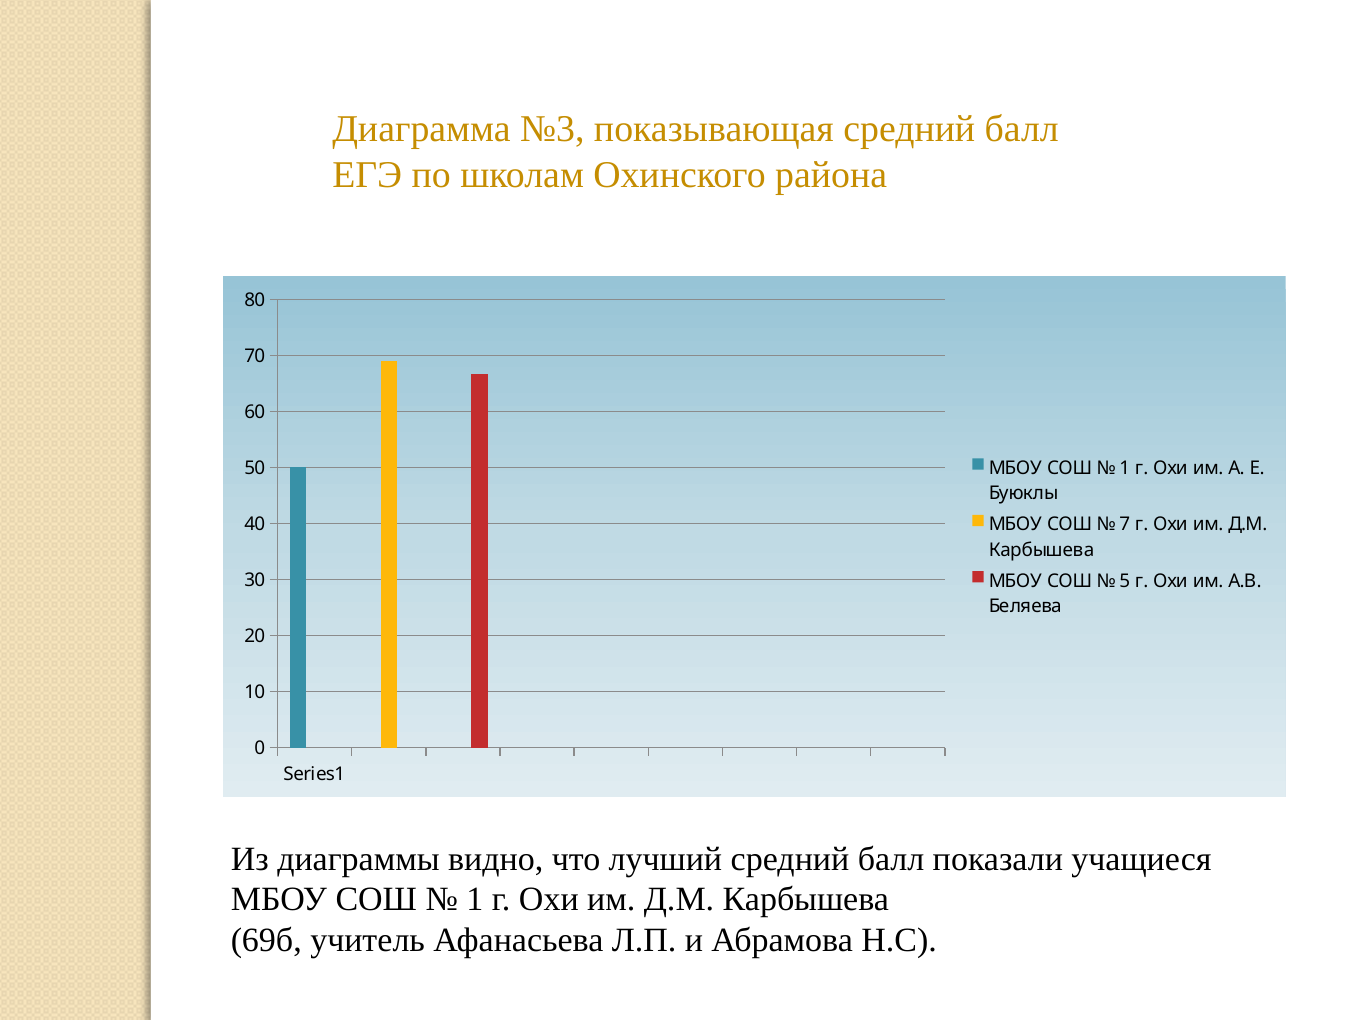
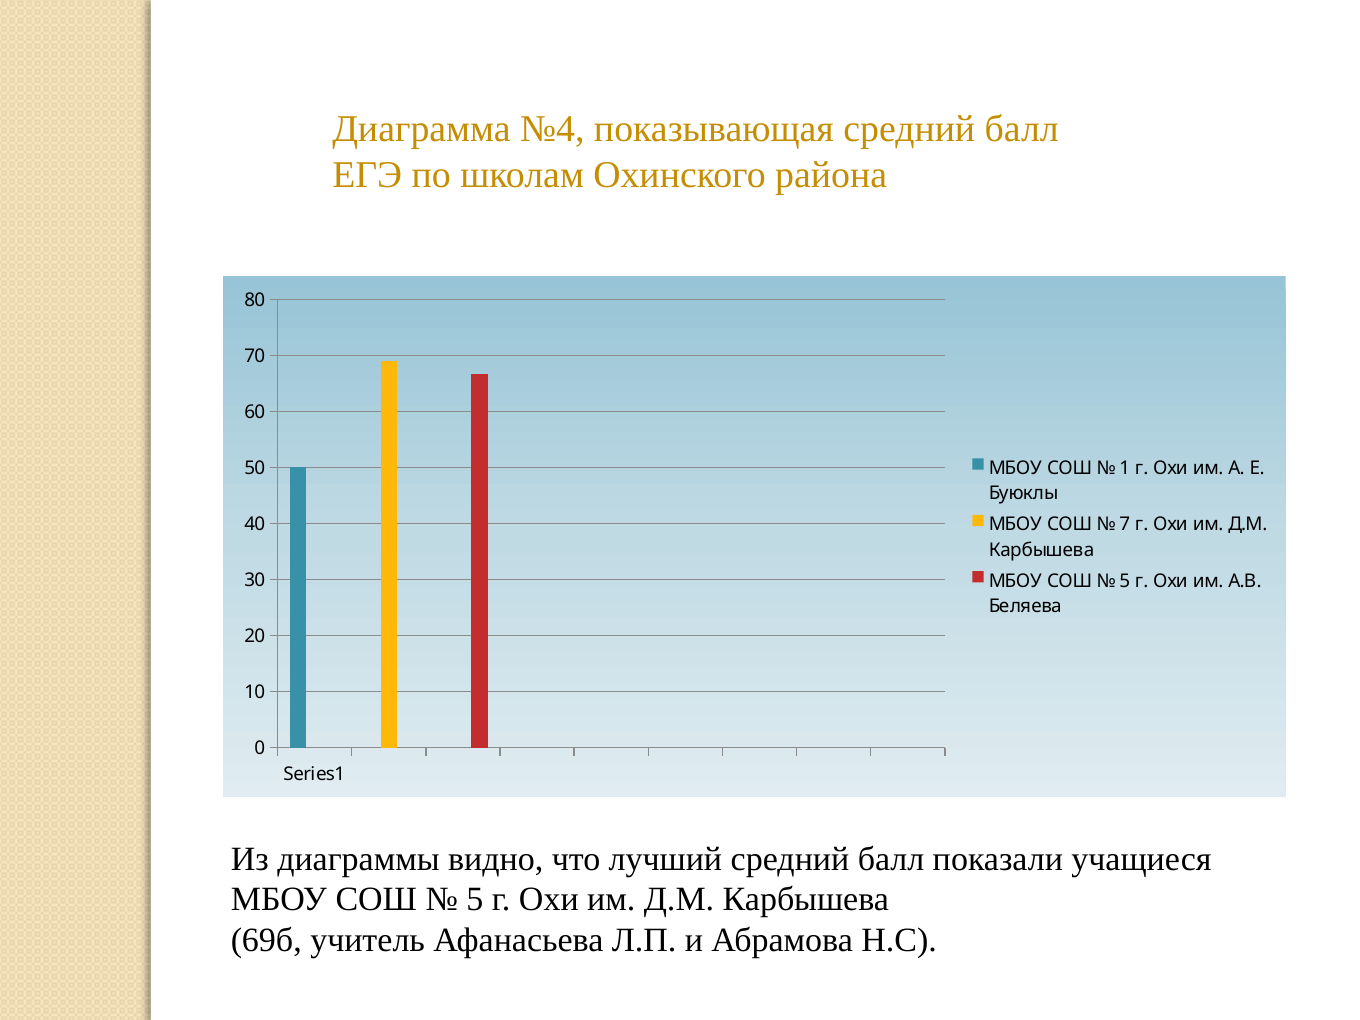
№3: №3 -> №4 (552, 130)
1: 1 -> 5 (475, 900)
